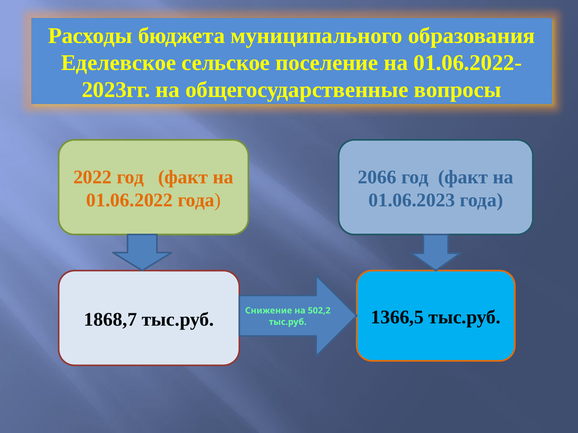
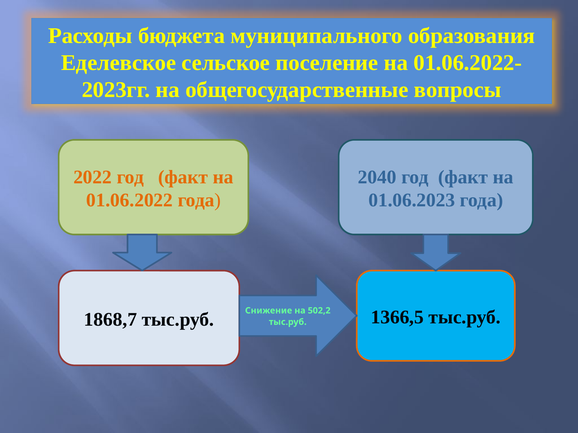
2066: 2066 -> 2040 (377, 177)
